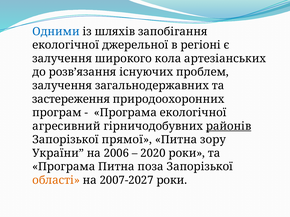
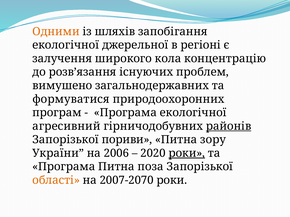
Одними colour: blue -> orange (56, 32)
артезіанських: артезіанських -> концентрацію (225, 59)
залучення: залучення -> вимушено (62, 86)
застереження: застереження -> формуватися (71, 99)
прямої: прямої -> пориви (127, 140)
роки underline: none -> present (187, 153)
2007-2027: 2007-2027 -> 2007-2070 (127, 181)
